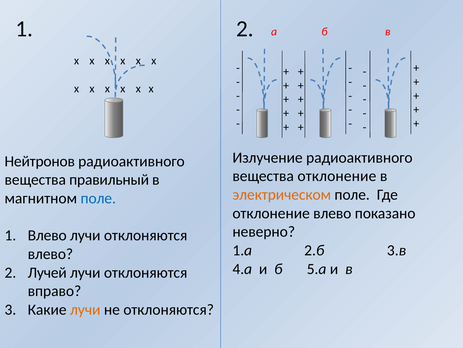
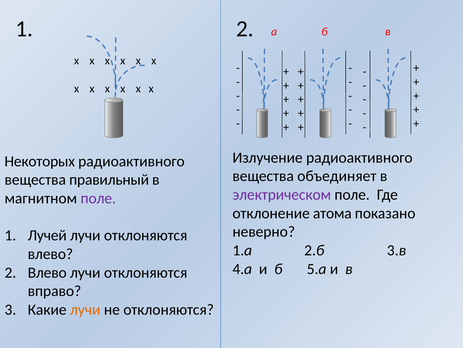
Нейтронов: Нейтронов -> Некоторых (40, 161)
вещества отклонение: отклонение -> объединяет (337, 176)
электрическом colour: orange -> purple (282, 194)
поле colour: blue -> purple (98, 198)
отклонение влево: влево -> атома (332, 213)
1 Влево: Влево -> Лучей (47, 235)
2 Лучей: Лучей -> Влево (47, 272)
